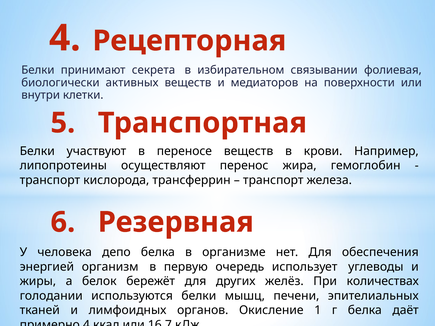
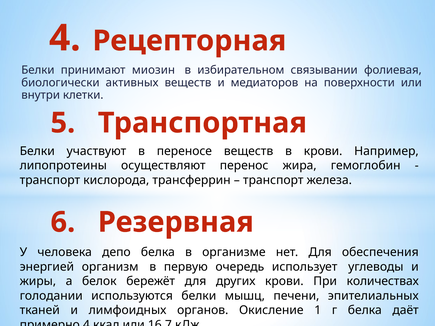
секрета: секрета -> миозин (153, 70)
других желёз: желёз -> крови (284, 281)
